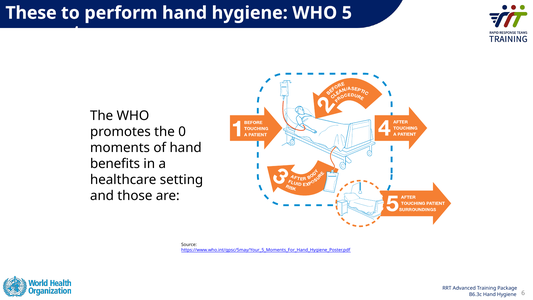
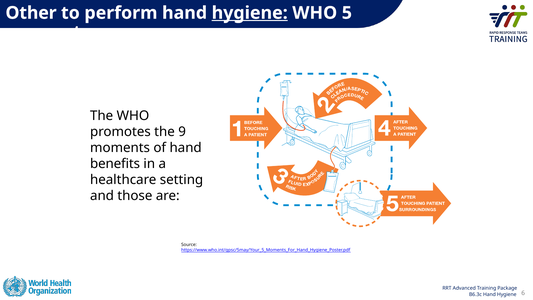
These: These -> Other (31, 13)
hygiene underline: none -> present (250, 13)
0: 0 -> 9 (182, 132)
